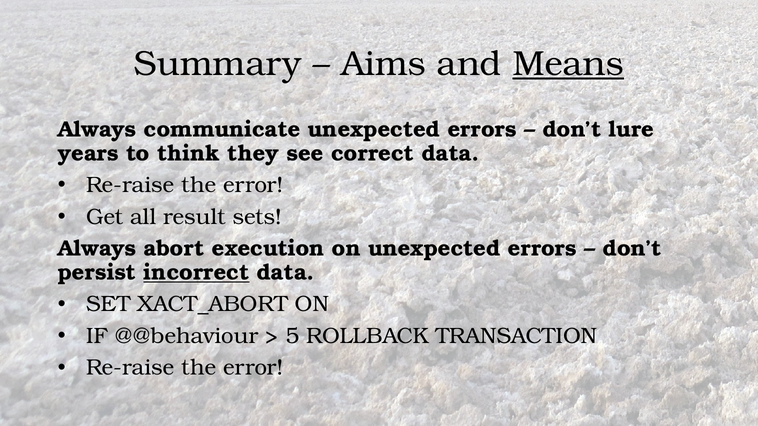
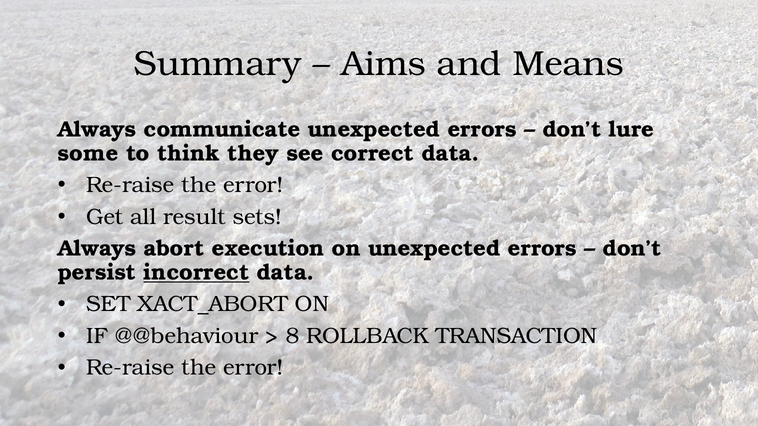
Means underline: present -> none (568, 64)
years: years -> some (88, 153)
5: 5 -> 8 (293, 336)
